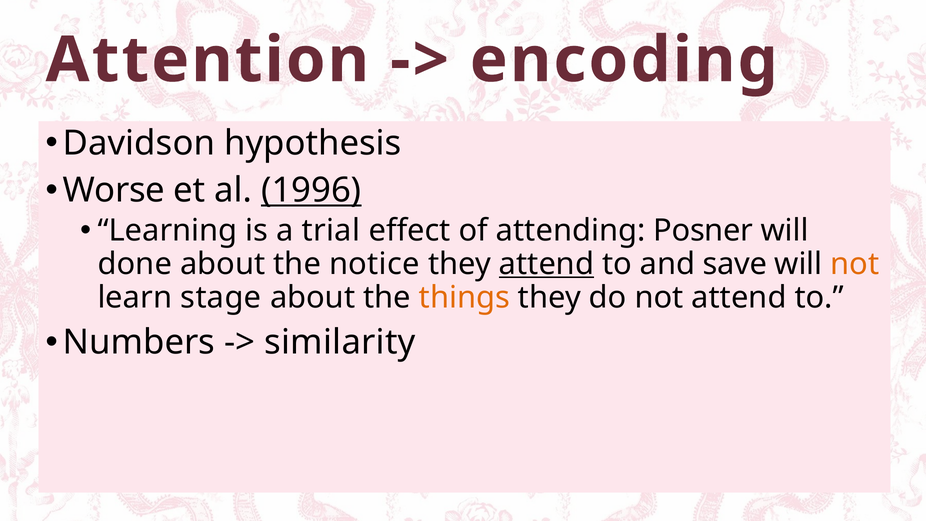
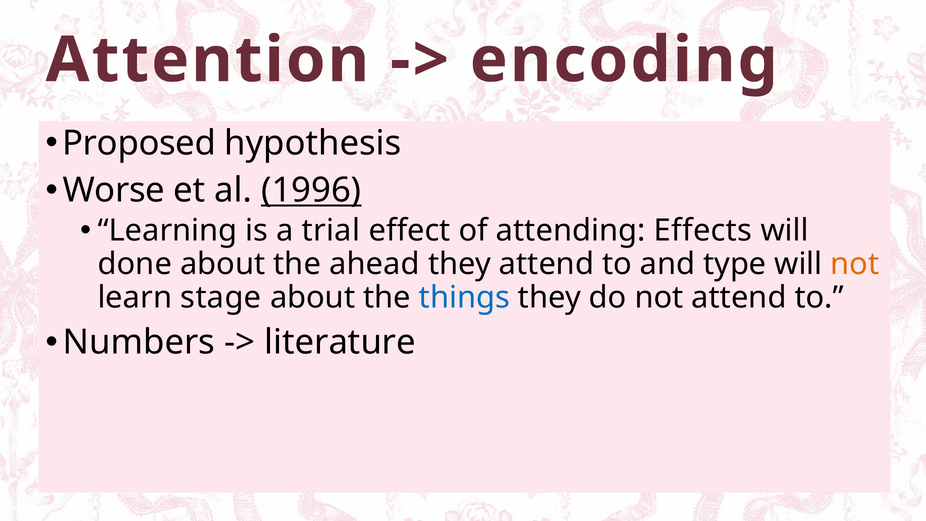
Davidson: Davidson -> Proposed (139, 143)
Posner: Posner -> Effects (703, 231)
notice: notice -> ahead (374, 264)
attend underline: present -> none (546, 264)
save: save -> type (735, 264)
things colour: orange -> blue (464, 297)
similarity: similarity -> literature (340, 342)
